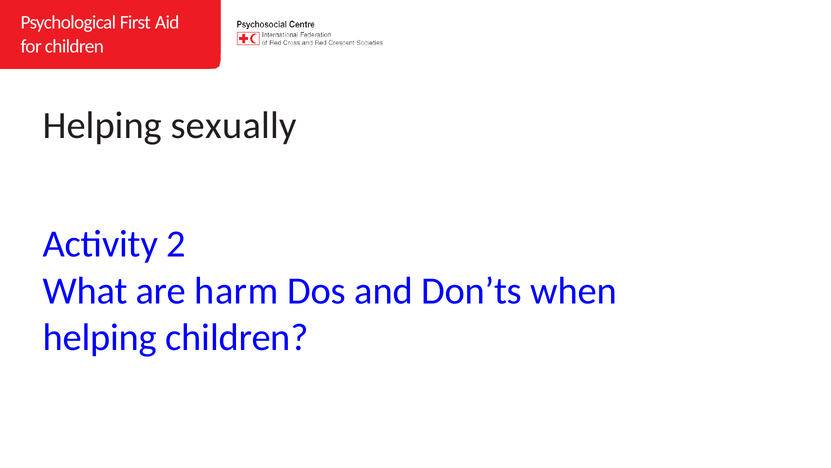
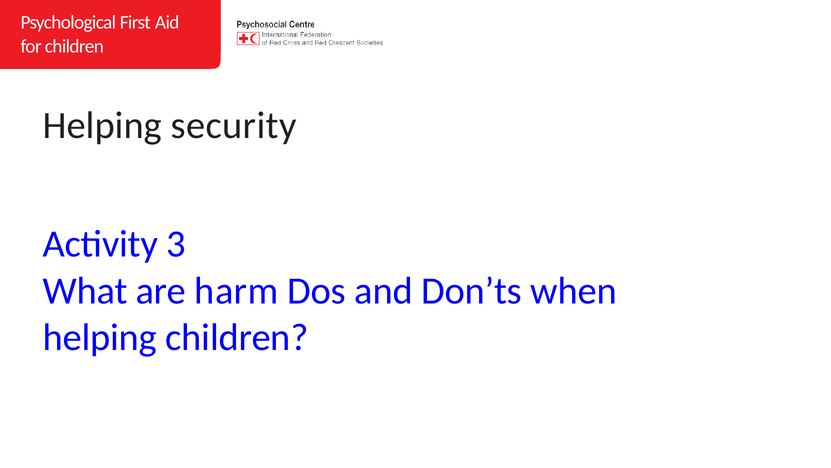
sexually: sexually -> security (234, 125)
2: 2 -> 3 (176, 244)
